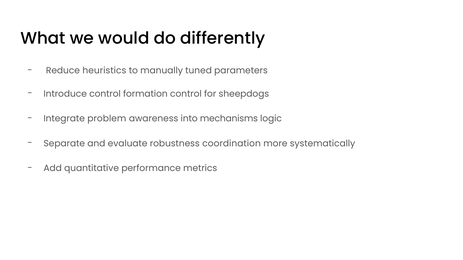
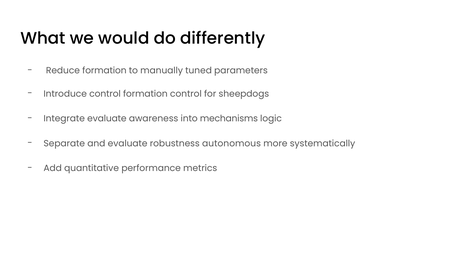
Reduce heuristics: heuristics -> formation (104, 71)
Integrate problem: problem -> evaluate (107, 119)
coordination: coordination -> autonomous (232, 144)
